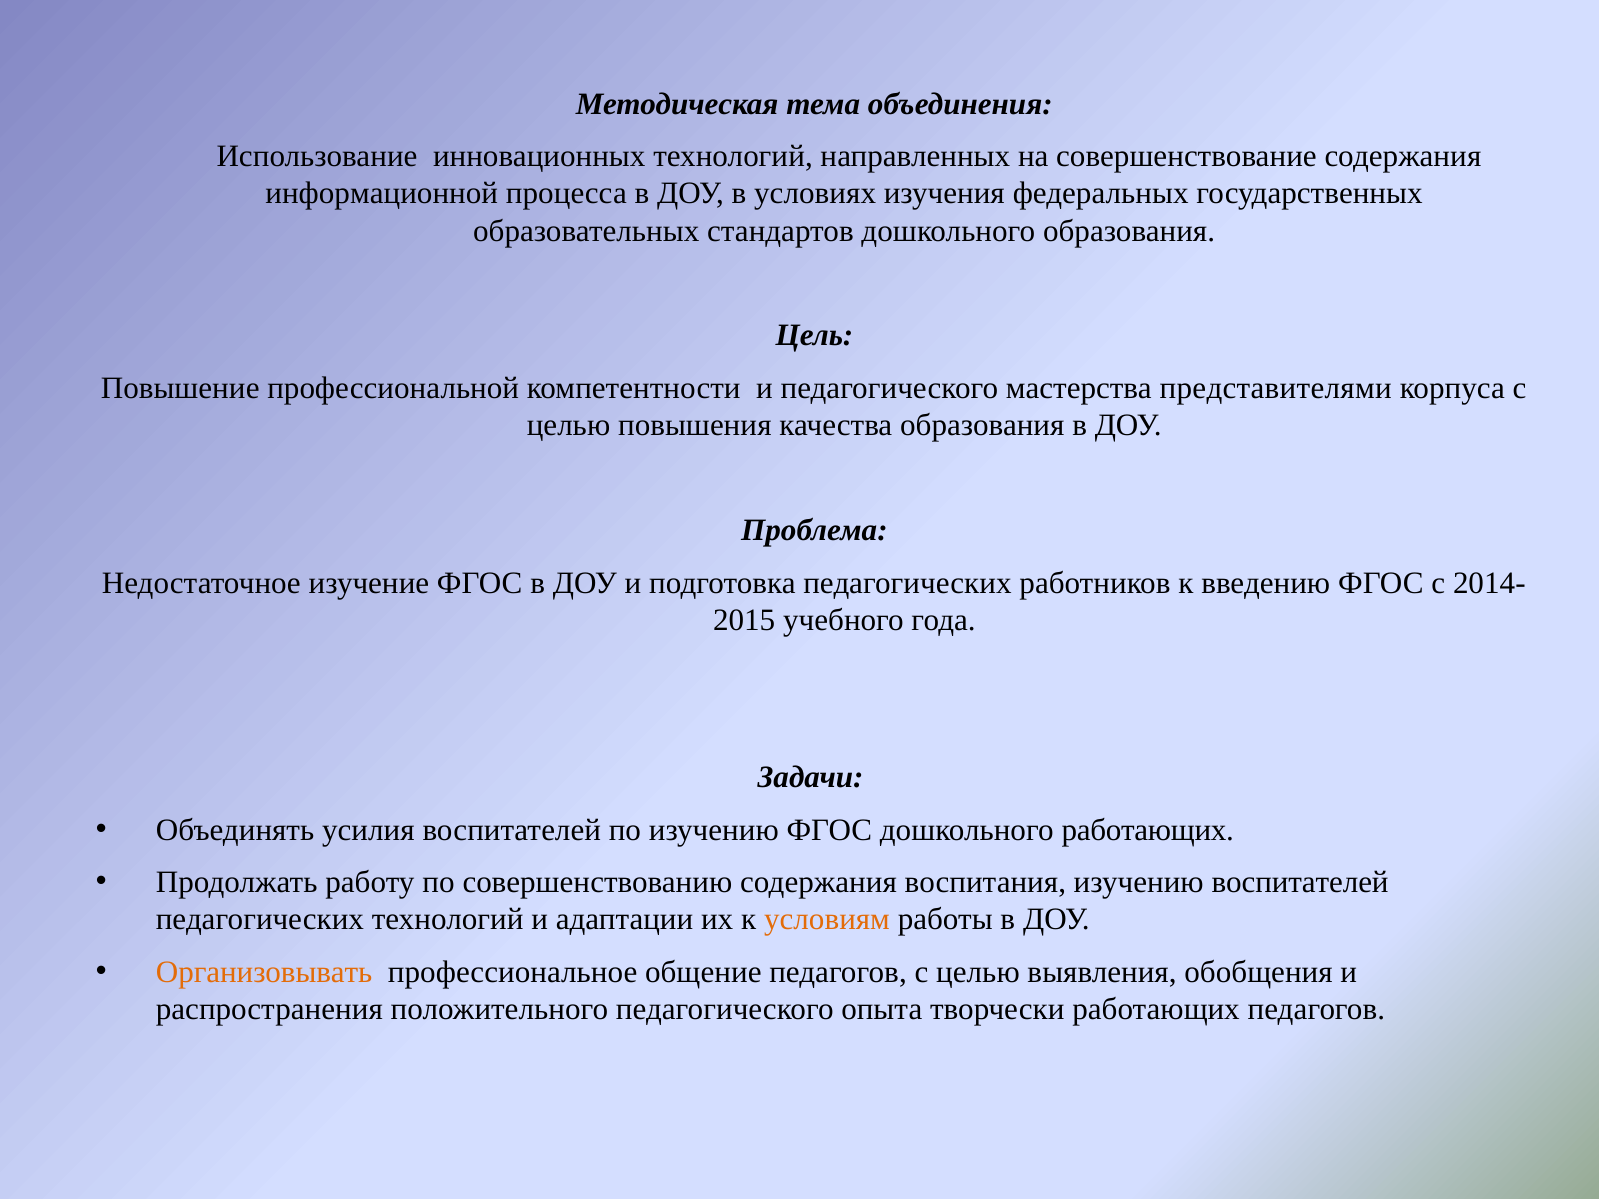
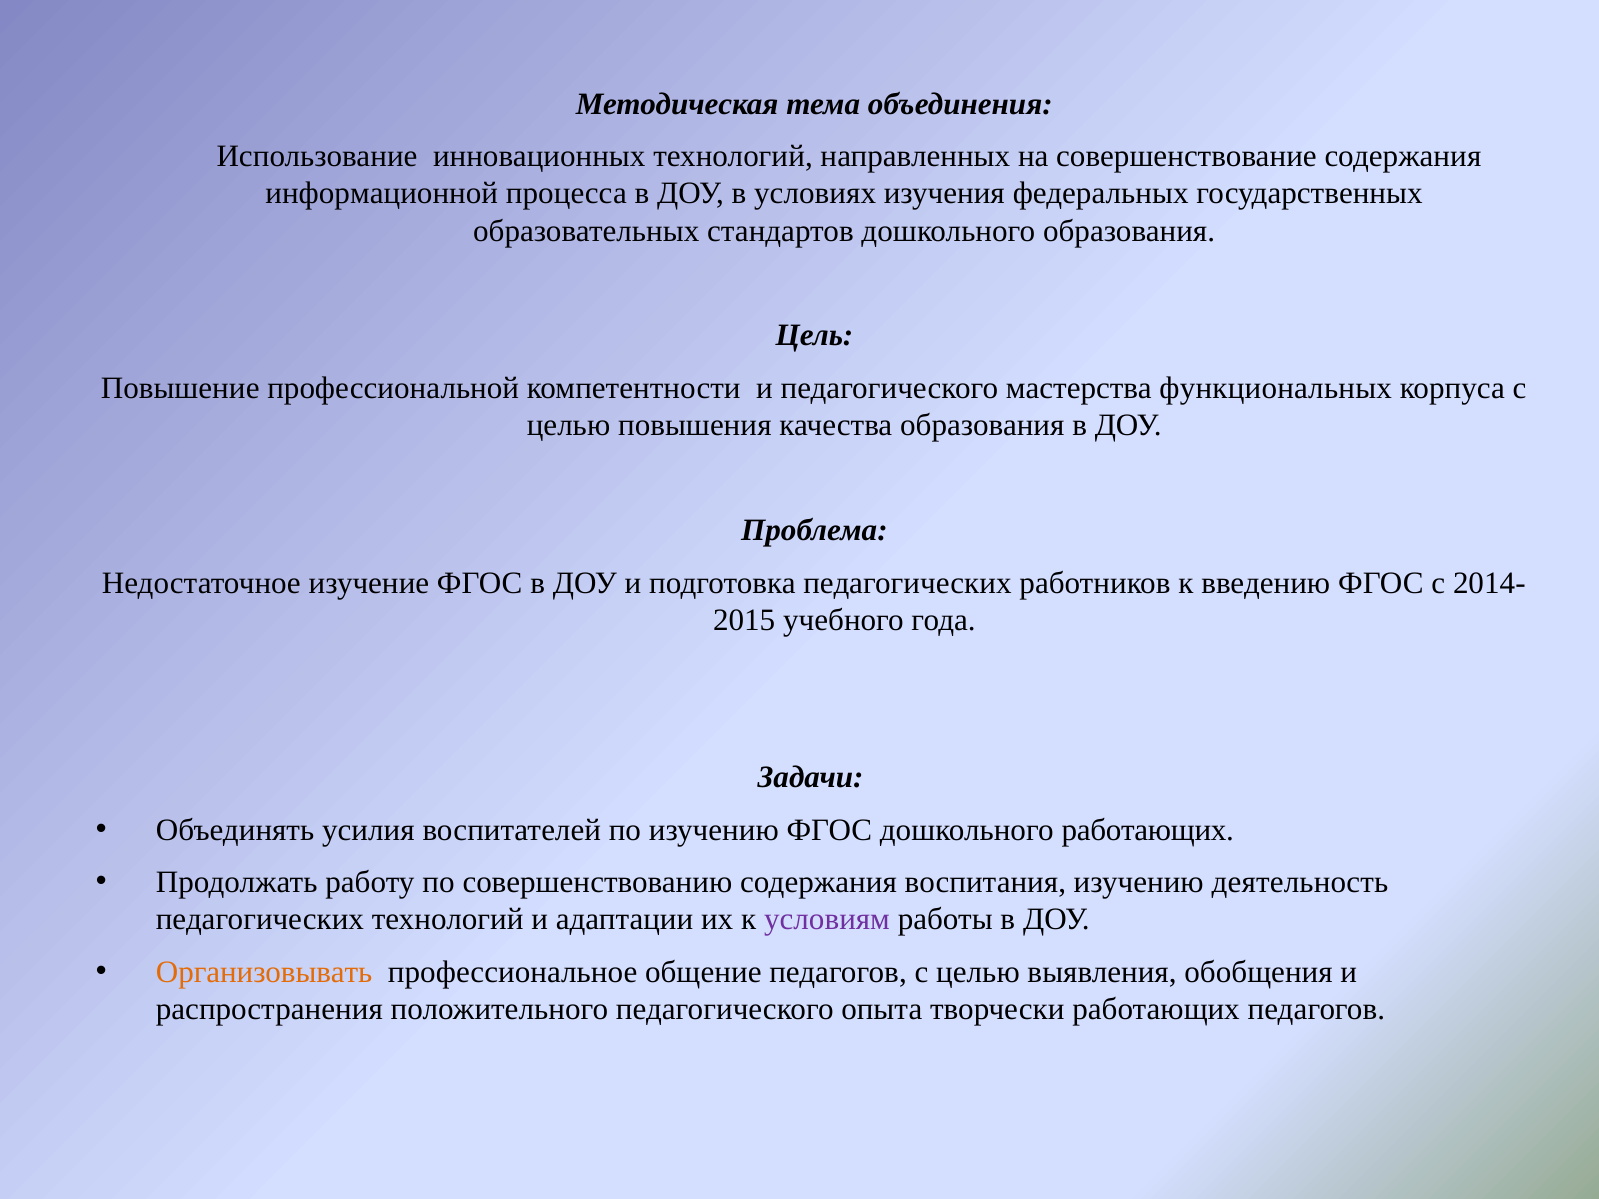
представителями: представителями -> функциональных (1276, 388)
изучению воспитателей: воспитателей -> деятельность (1300, 882)
условиям colour: orange -> purple (827, 920)
